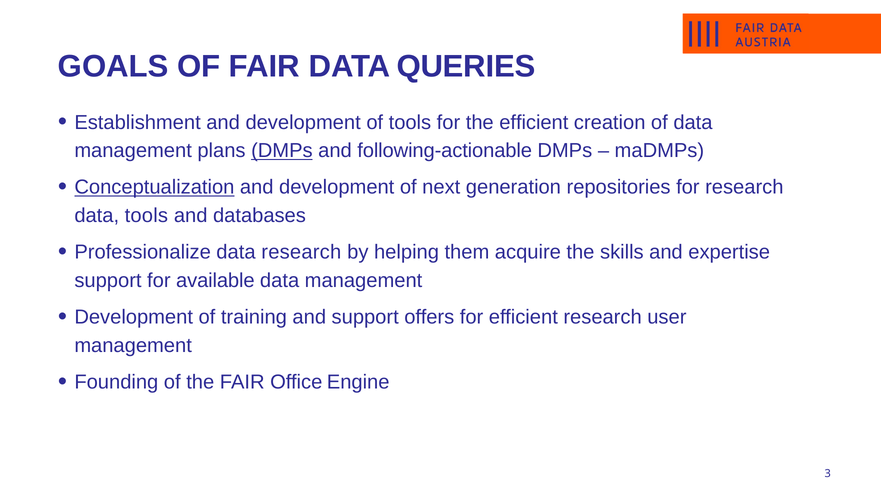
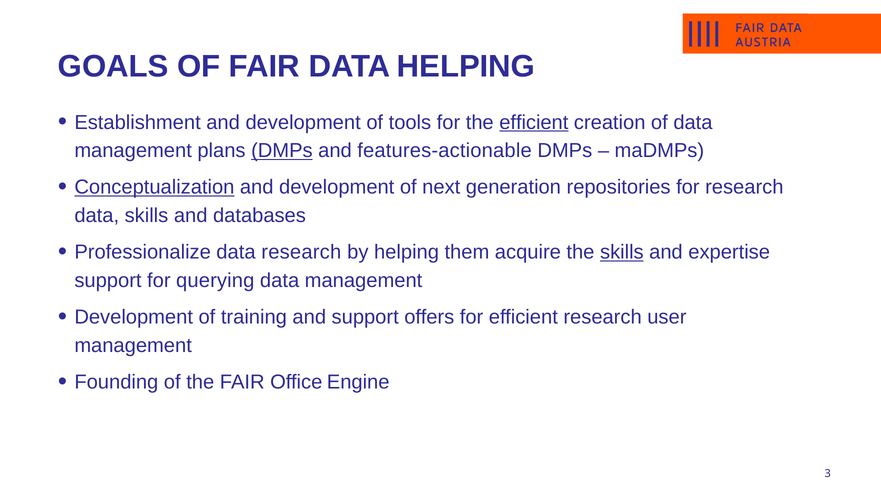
DATA QUERIES: QUERIES -> HELPING (466, 67)
efficient underline: none -> present (534, 122)
following-actionable: following-actionable -> features-actionable (445, 151)
data tools: tools -> skills (146, 215)
skills underline: none -> present (622, 252)
available: available -> querying (215, 280)
